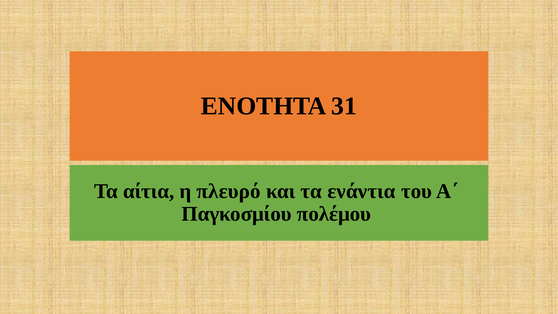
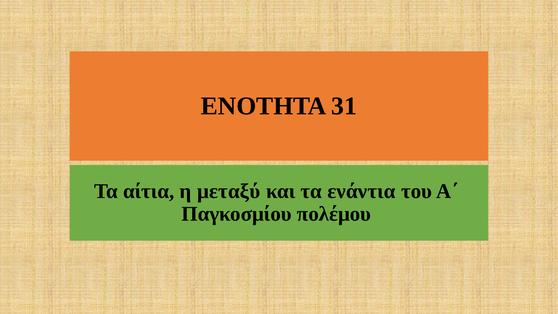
πλευρό: πλευρό -> μεταξύ (229, 191)
